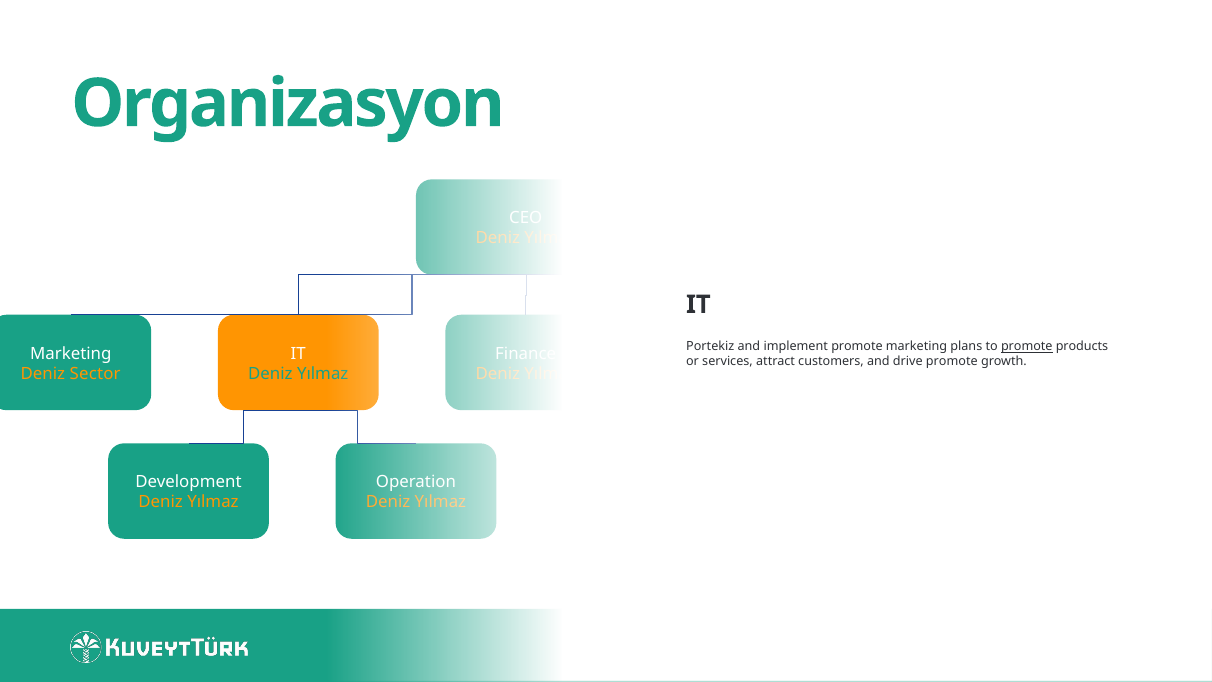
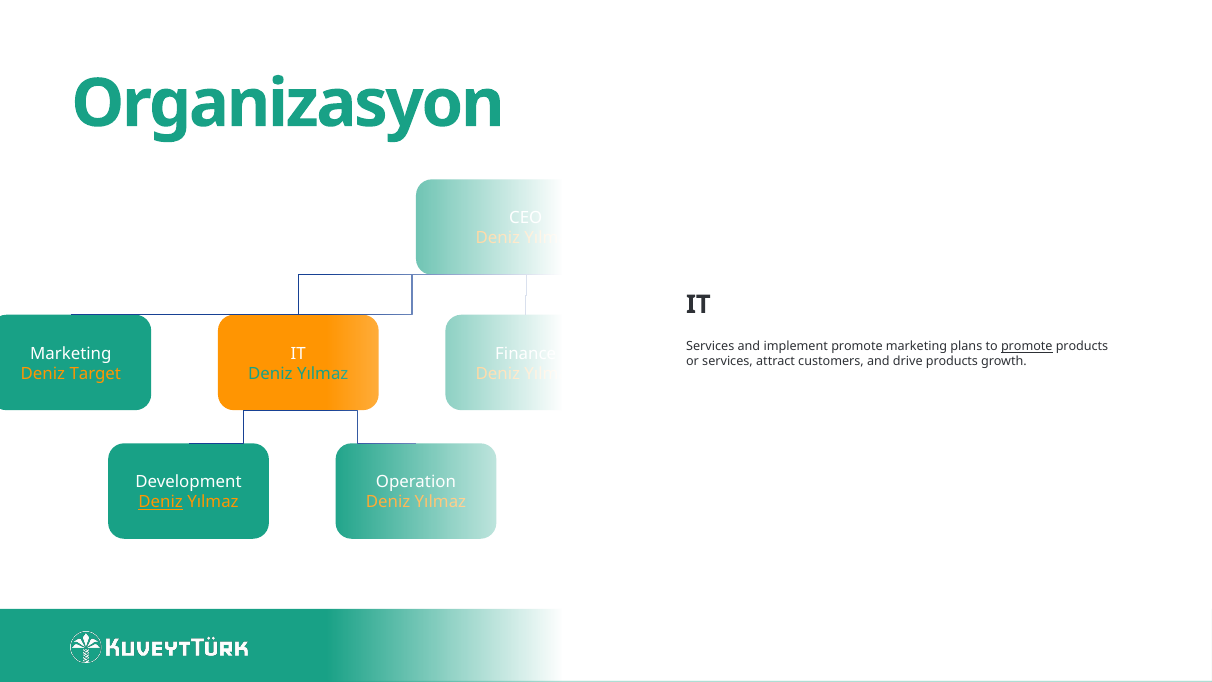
Portekiz: Portekiz -> Services (710, 346)
drive promote: promote -> products (952, 362)
Sector: Sector -> Target (95, 374)
Deniz underline: none -> present (161, 502)
